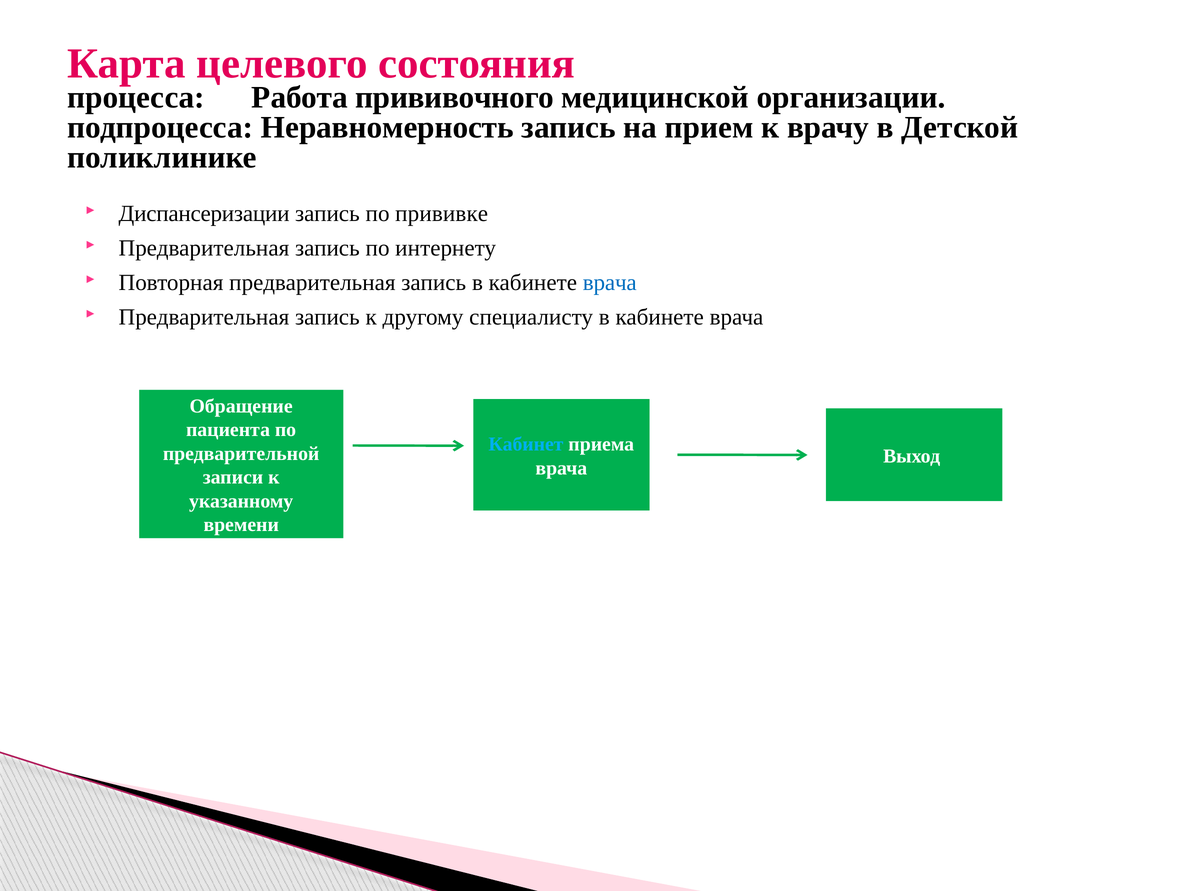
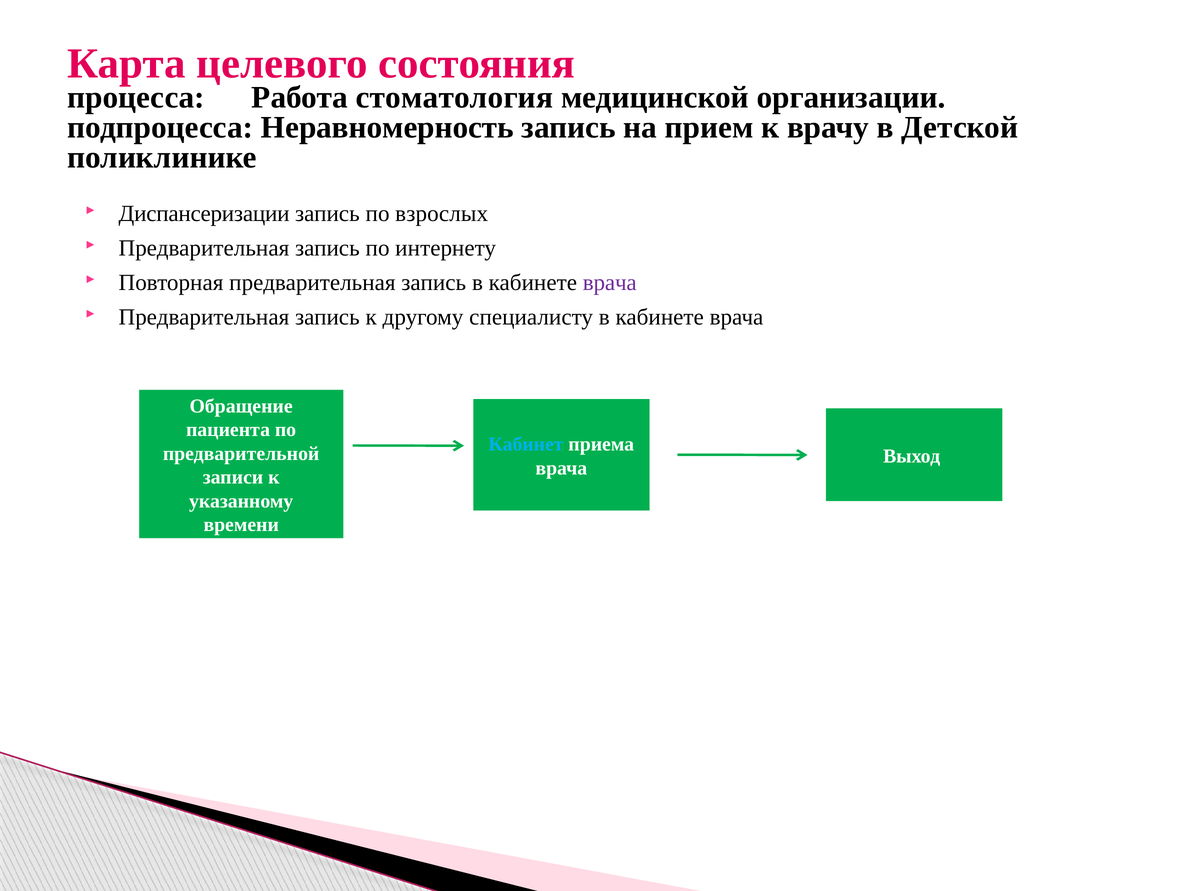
прививочного: прививочного -> стоматология (454, 97)
прививке: прививке -> взрослых (442, 214)
врача colour: blue -> purple (610, 283)
